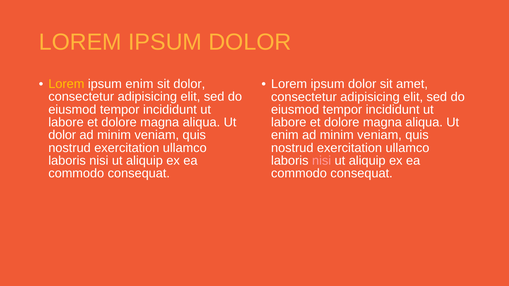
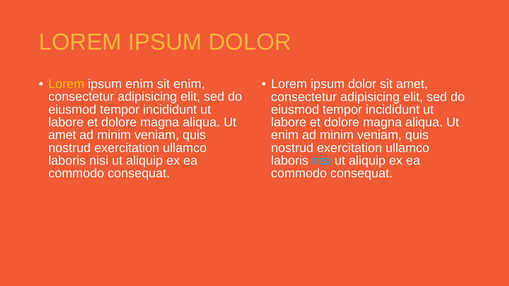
sit dolor: dolor -> enim (189, 84)
dolor: dolor -> amet (62, 135)
nisi colour: pink -> light blue (322, 161)
